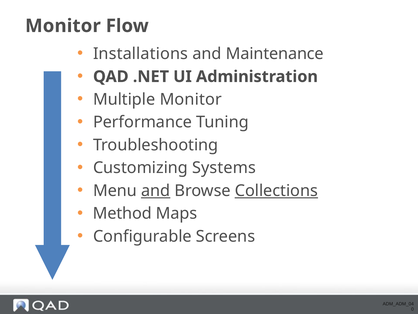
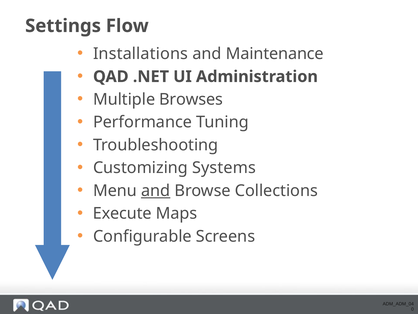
Monitor: Monitor -> Settings (63, 26)
Multiple Monitor: Monitor -> Browses (191, 99)
Collections underline: present -> none (276, 190)
Method: Method -> Execute (122, 213)
